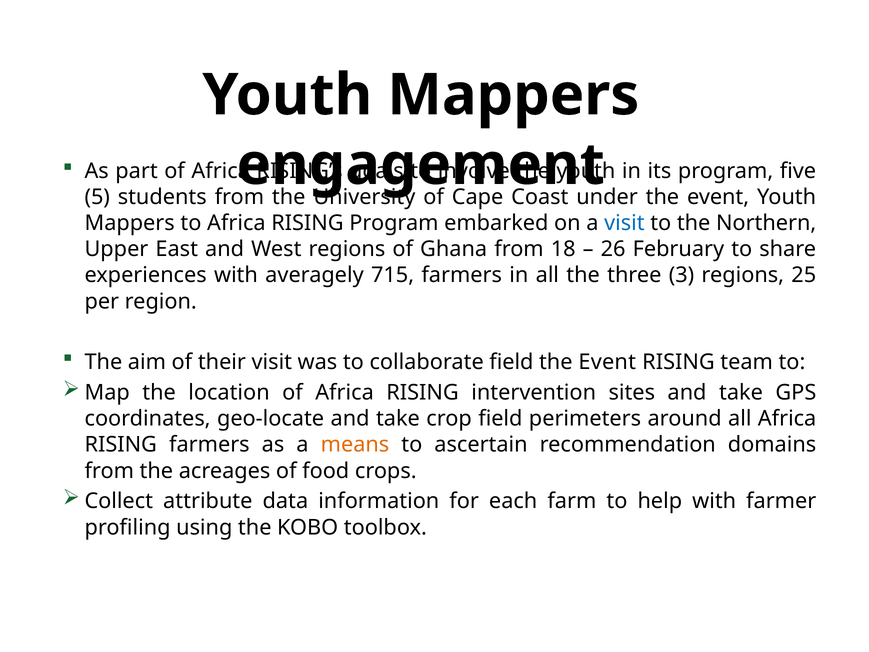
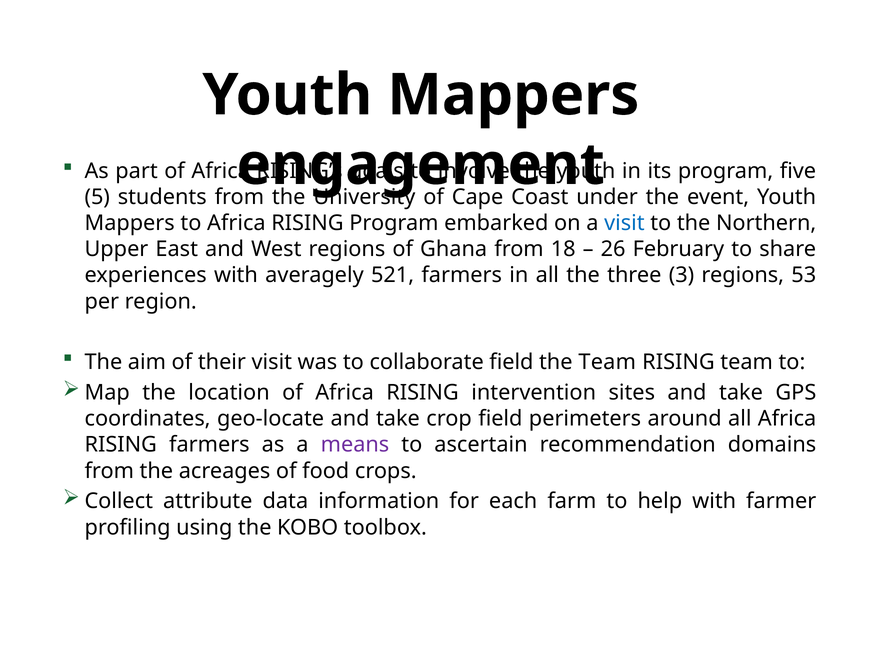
715: 715 -> 521 (393, 275)
25: 25 -> 53 (804, 275)
Event: Event -> Team (607, 362)
means colour: orange -> purple (355, 445)
